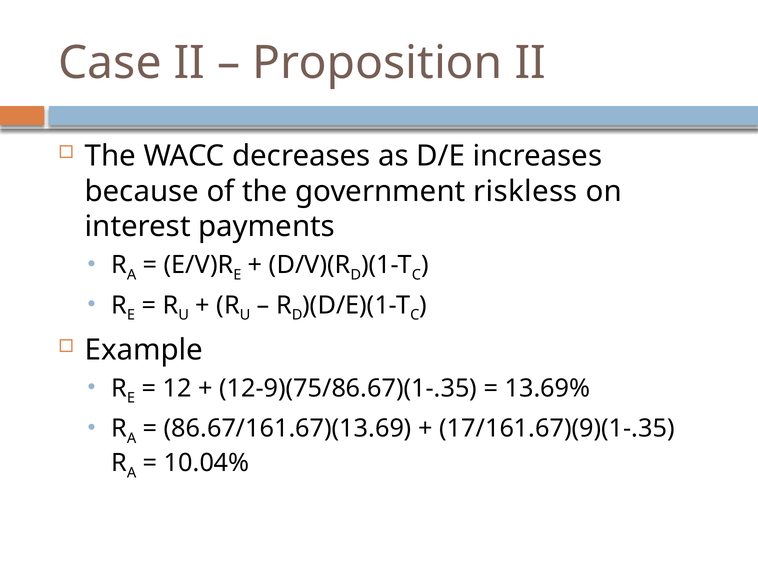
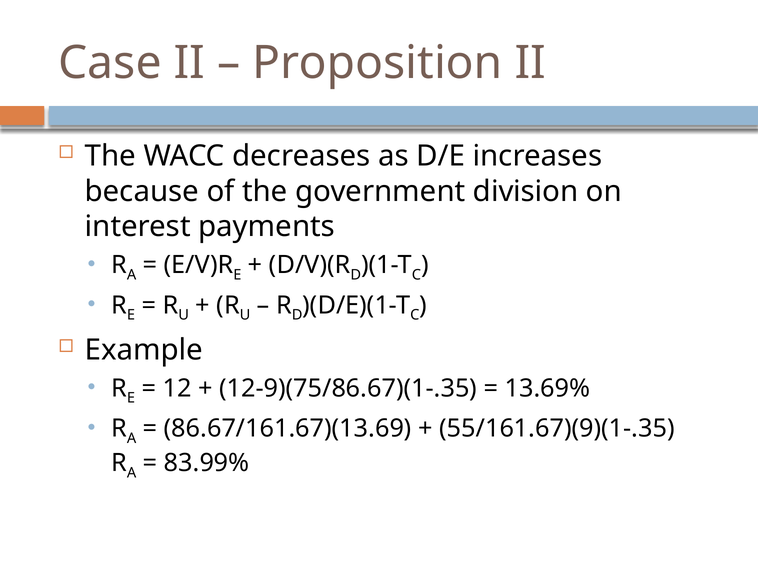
riskless: riskless -> division (526, 192)
17/161.67)(9)(1-.35: 17/161.67)(9)(1-.35 -> 55/161.67)(9)(1-.35 (557, 429)
10.04%: 10.04% -> 83.99% (207, 463)
